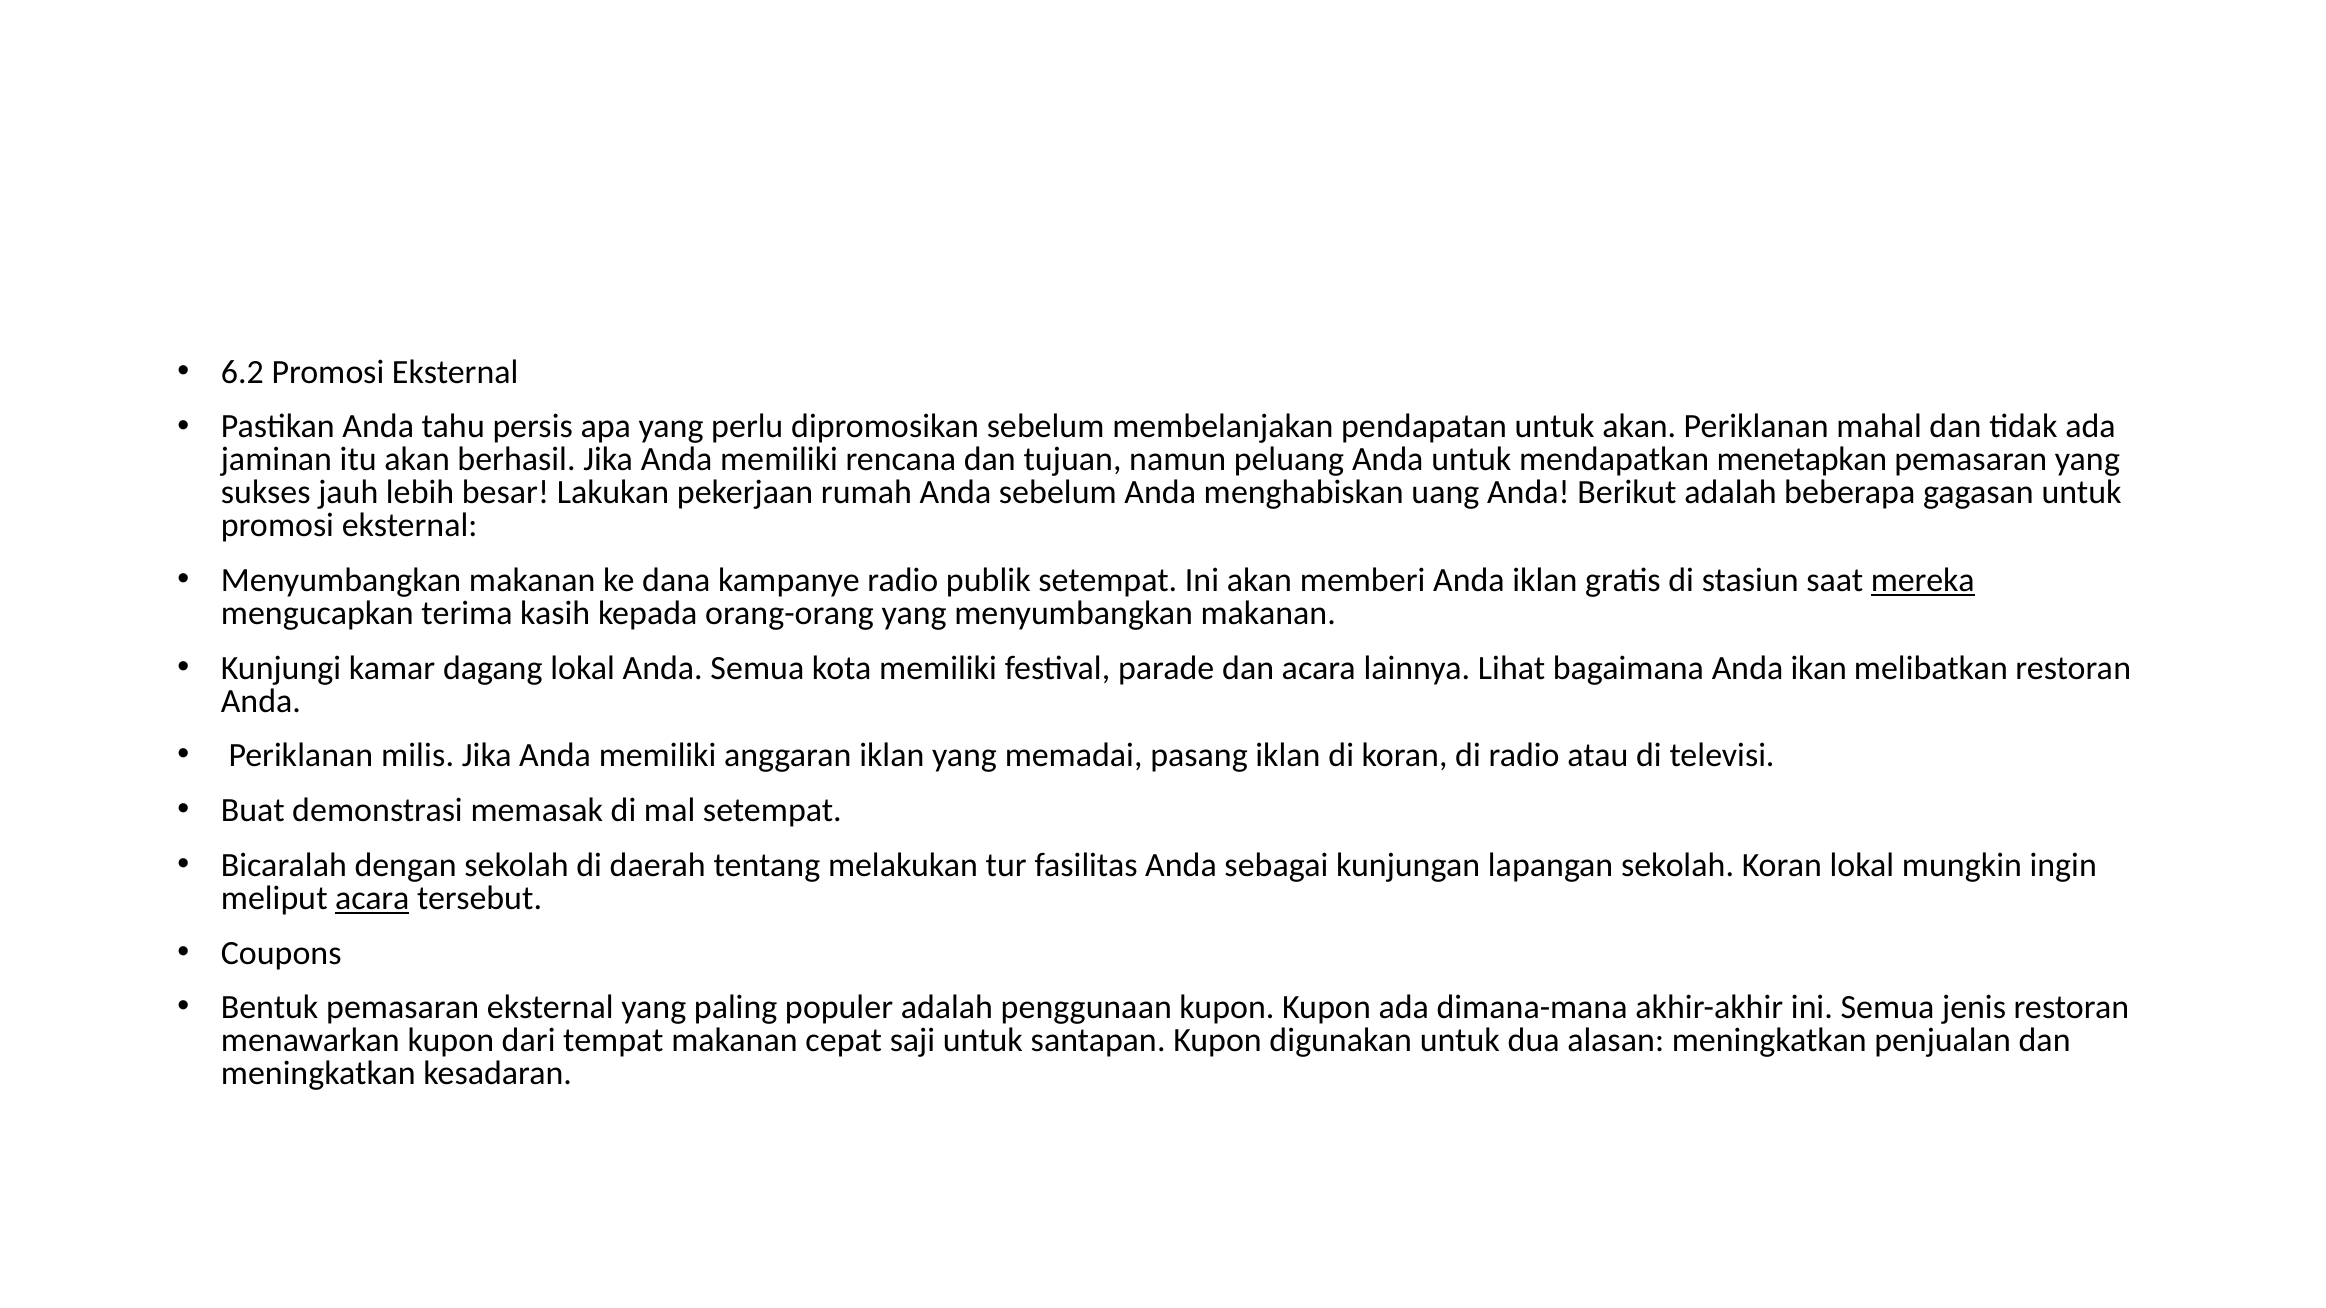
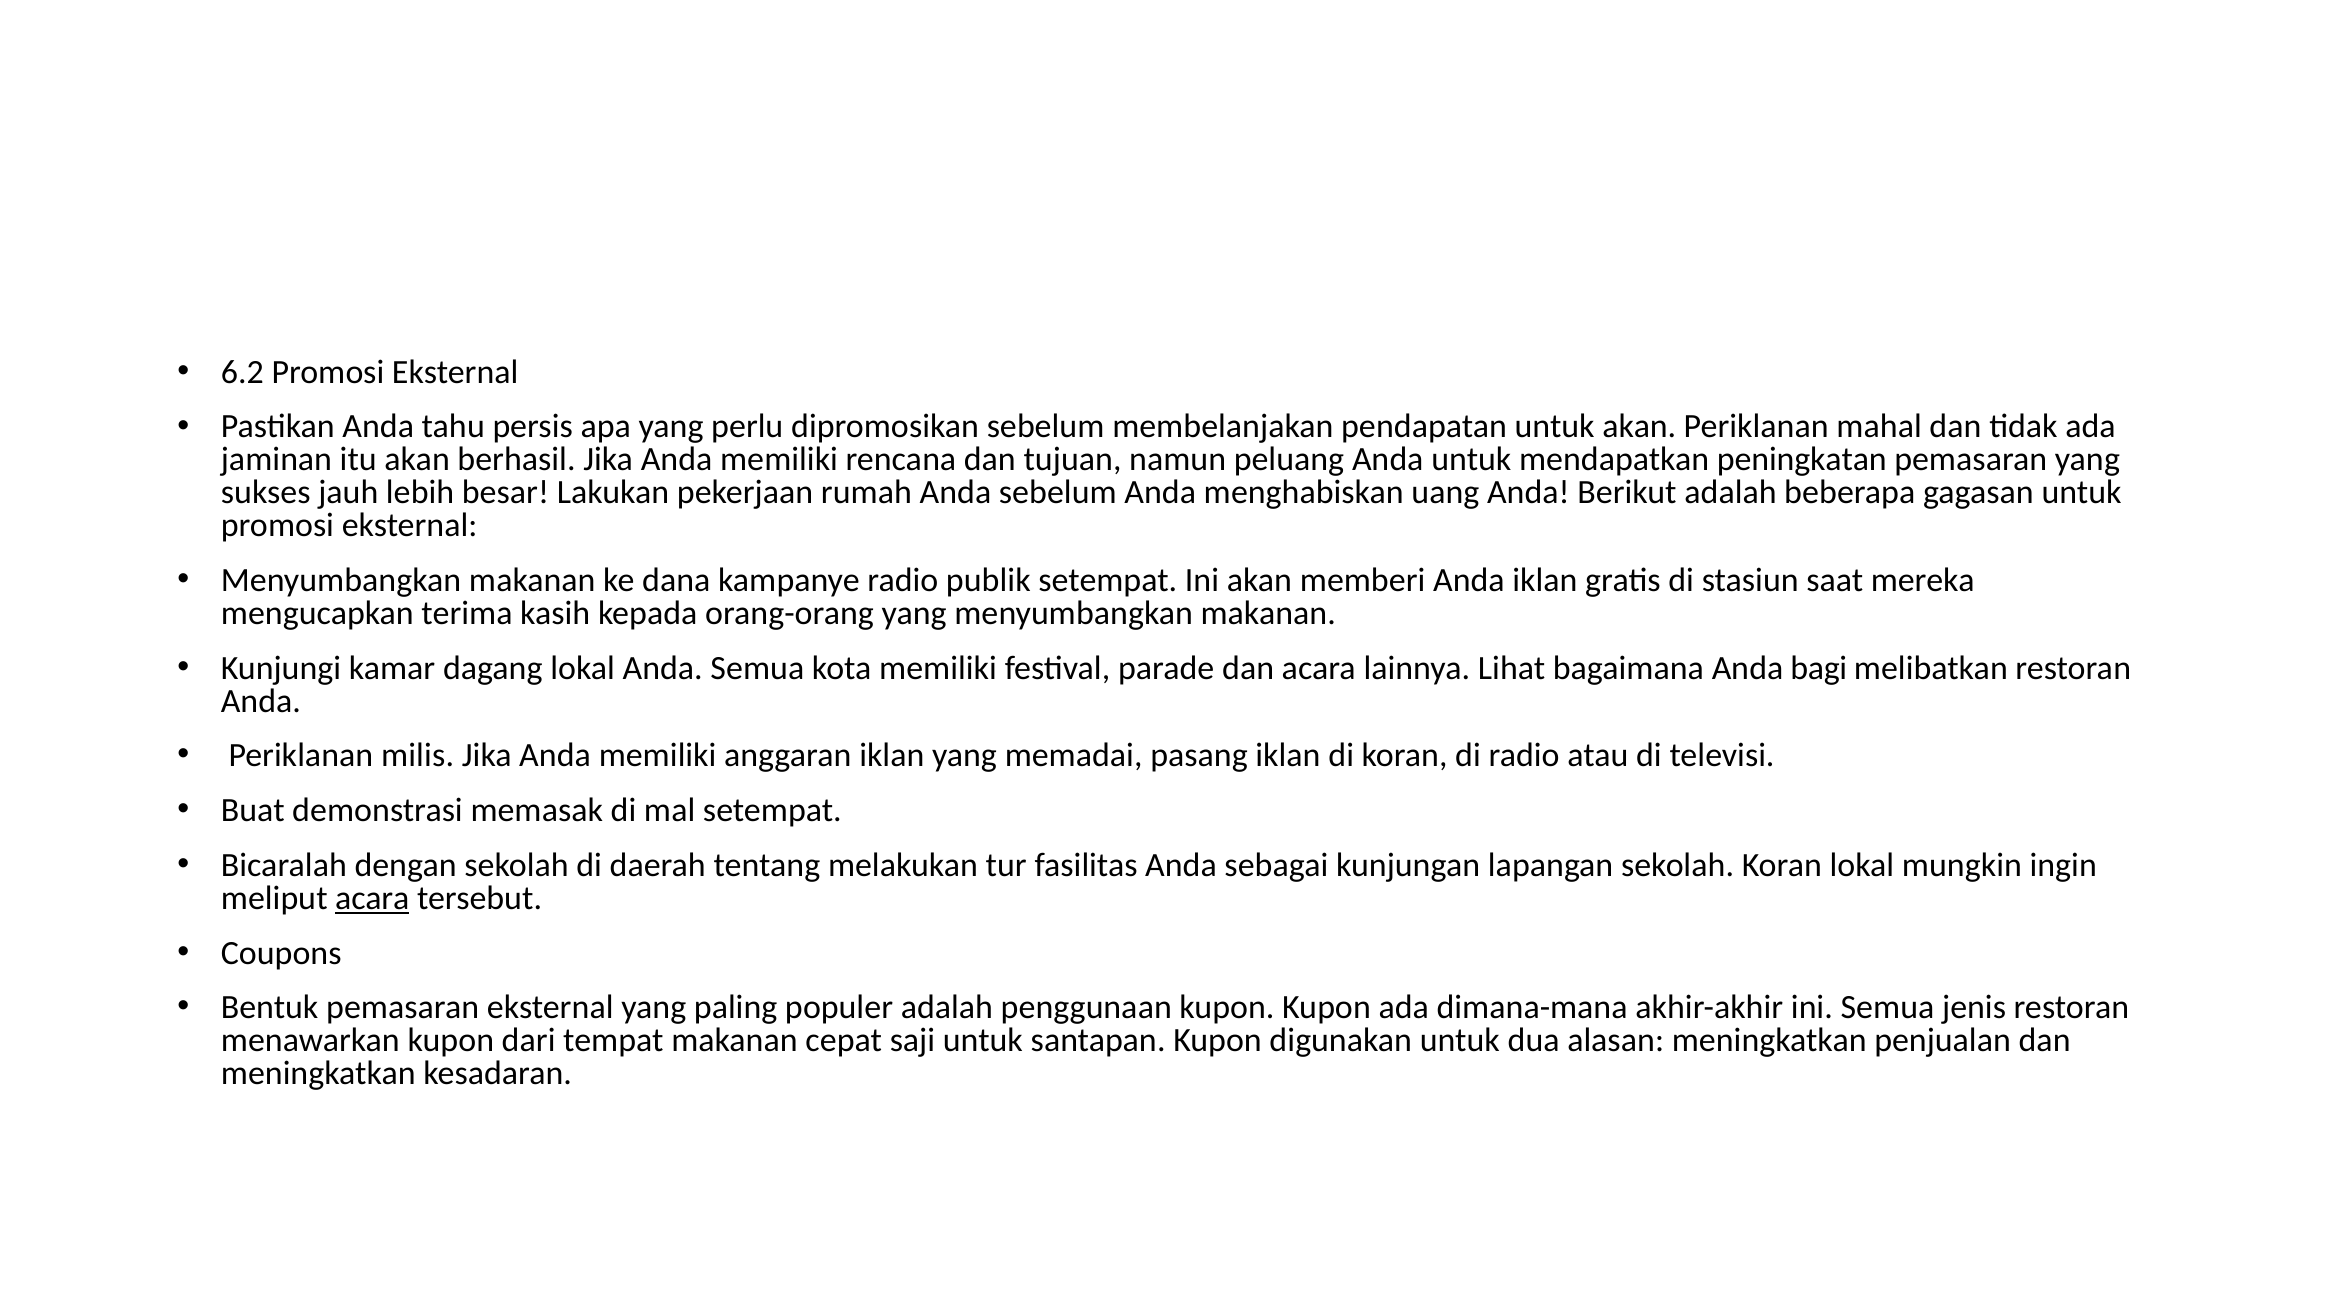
menetapkan: menetapkan -> peningkatan (1802, 460)
mereka underline: present -> none (1923, 581)
ikan: ikan -> bagi (1819, 668)
